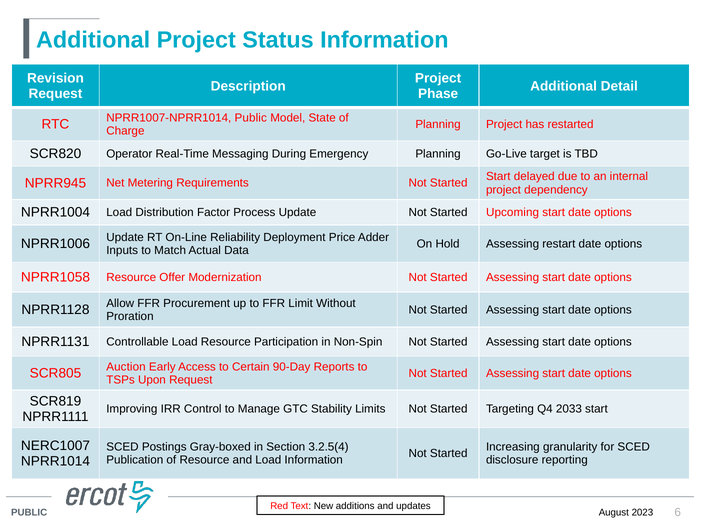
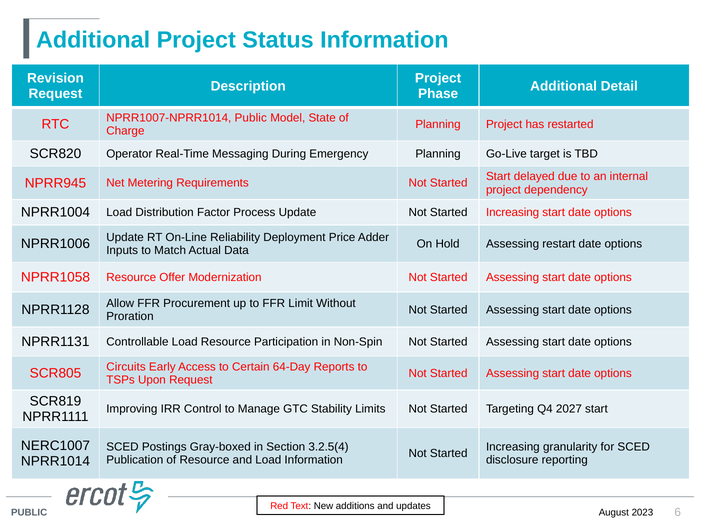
Update Not Started Upcoming: Upcoming -> Increasing (513, 212)
Auction: Auction -> Circuits (126, 367)
90-Day: 90-Day -> 64-Day (292, 367)
2033: 2033 -> 2027 (569, 409)
